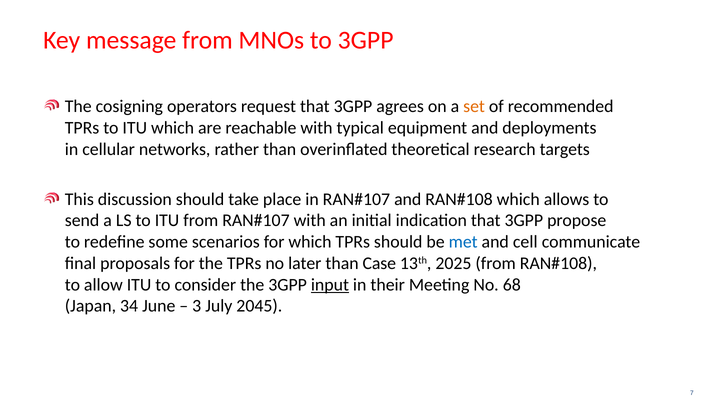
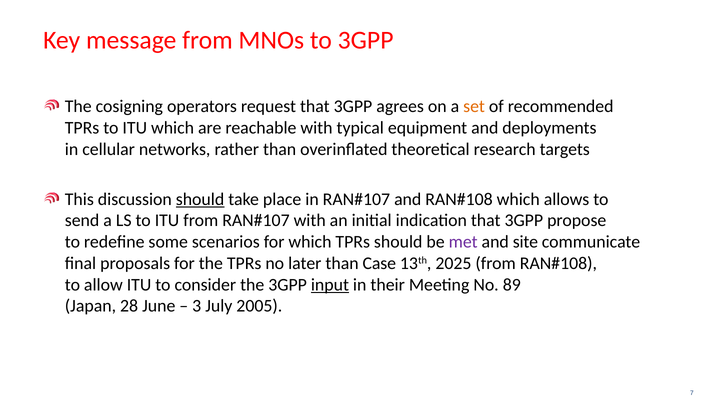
should underline: none -> present (200, 199)
met colour: blue -> purple (463, 242)
cell: cell -> site (525, 242)
68: 68 -> 89 (512, 284)
34: 34 -> 28 (129, 306)
2045: 2045 -> 2005 (259, 306)
